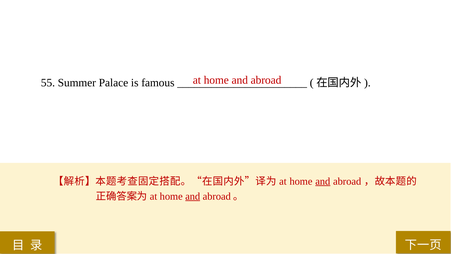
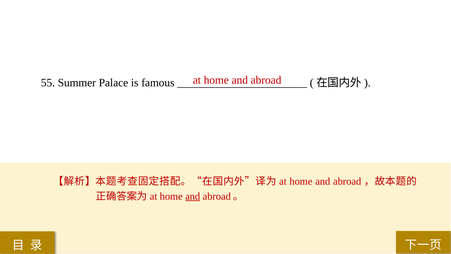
and underline: present -> none (323, 181)
